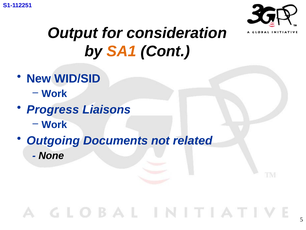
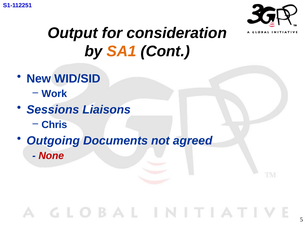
Progress: Progress -> Sessions (53, 109)
Work: Work -> Chris (54, 125)
related: related -> agreed (193, 140)
None colour: black -> red (51, 155)
